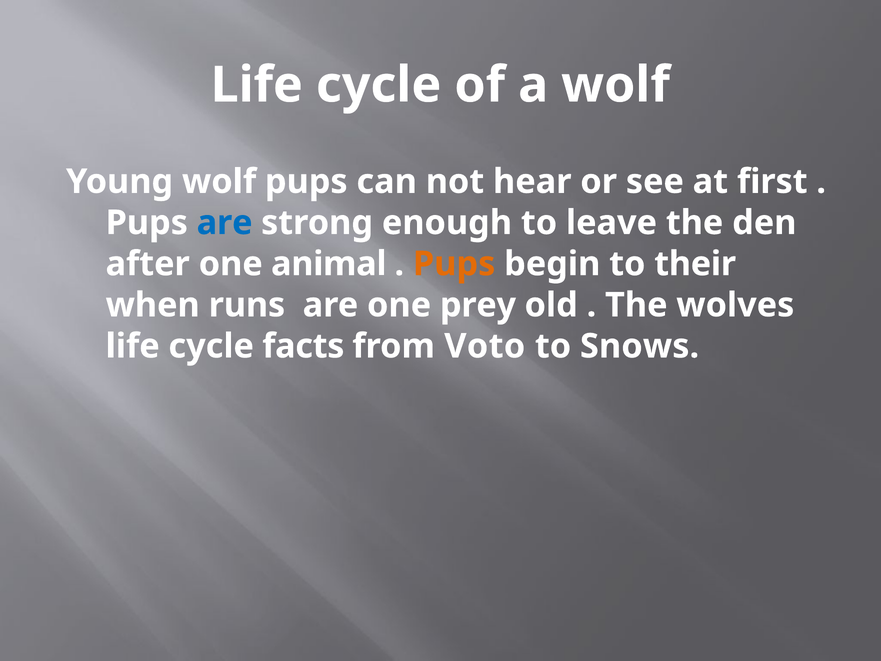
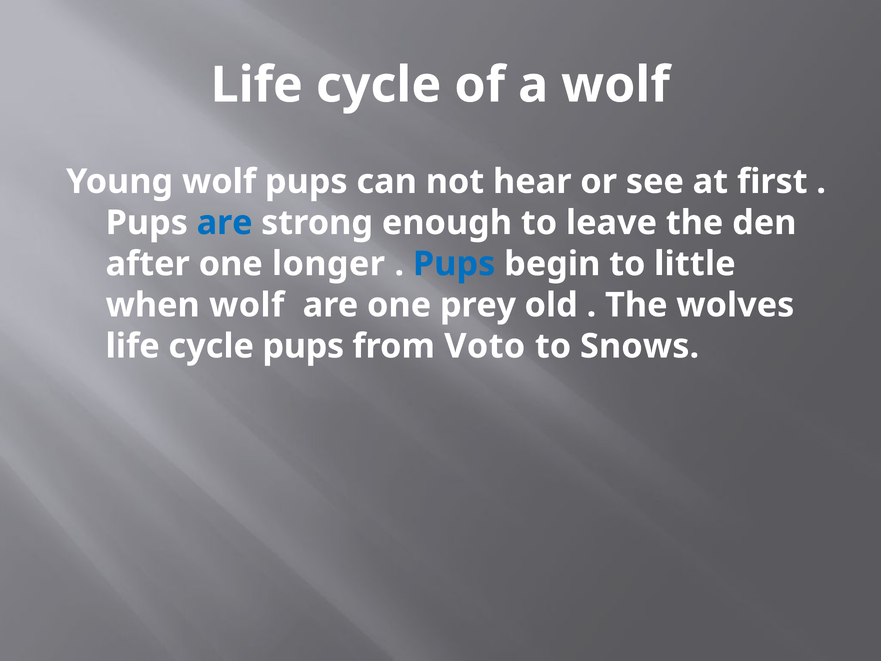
animal: animal -> longer (328, 264)
Pups colour: orange -> blue (454, 264)
their: their -> little (695, 264)
when runs: runs -> wolf (247, 305)
cycle facts: facts -> pups (303, 346)
